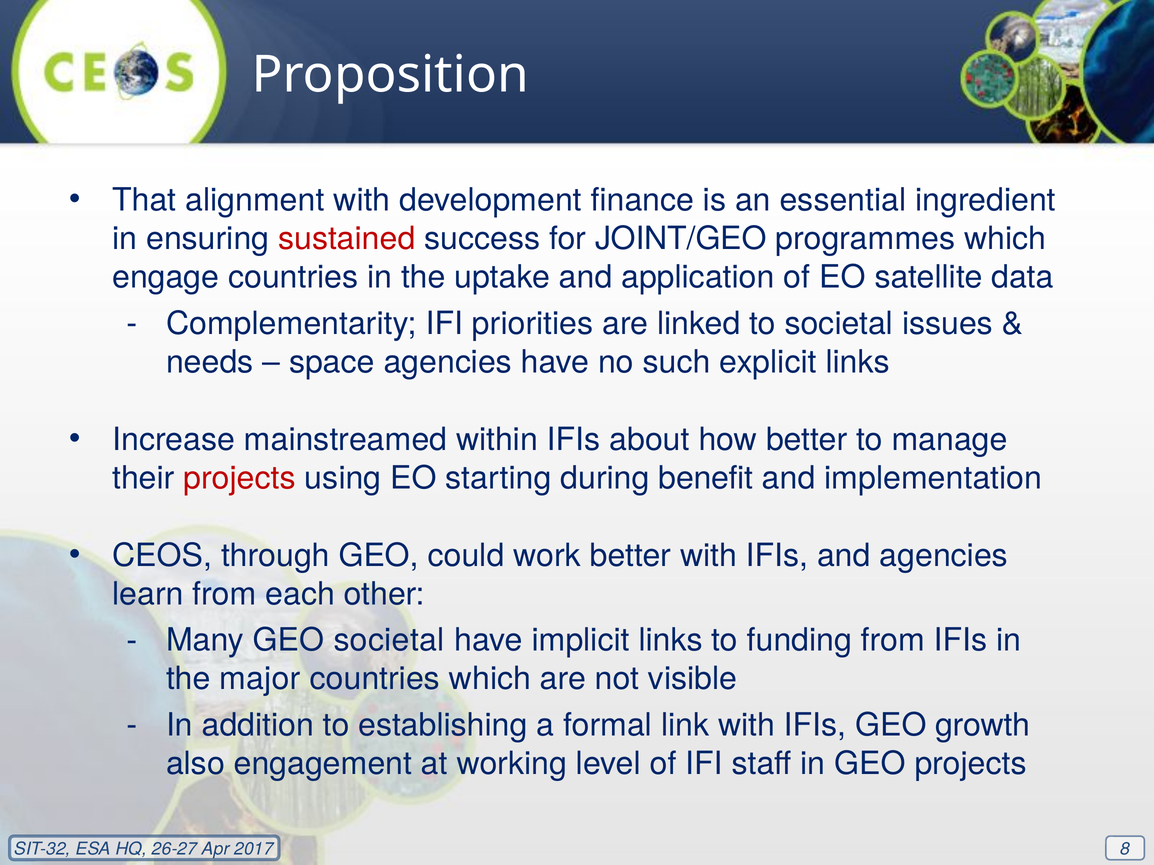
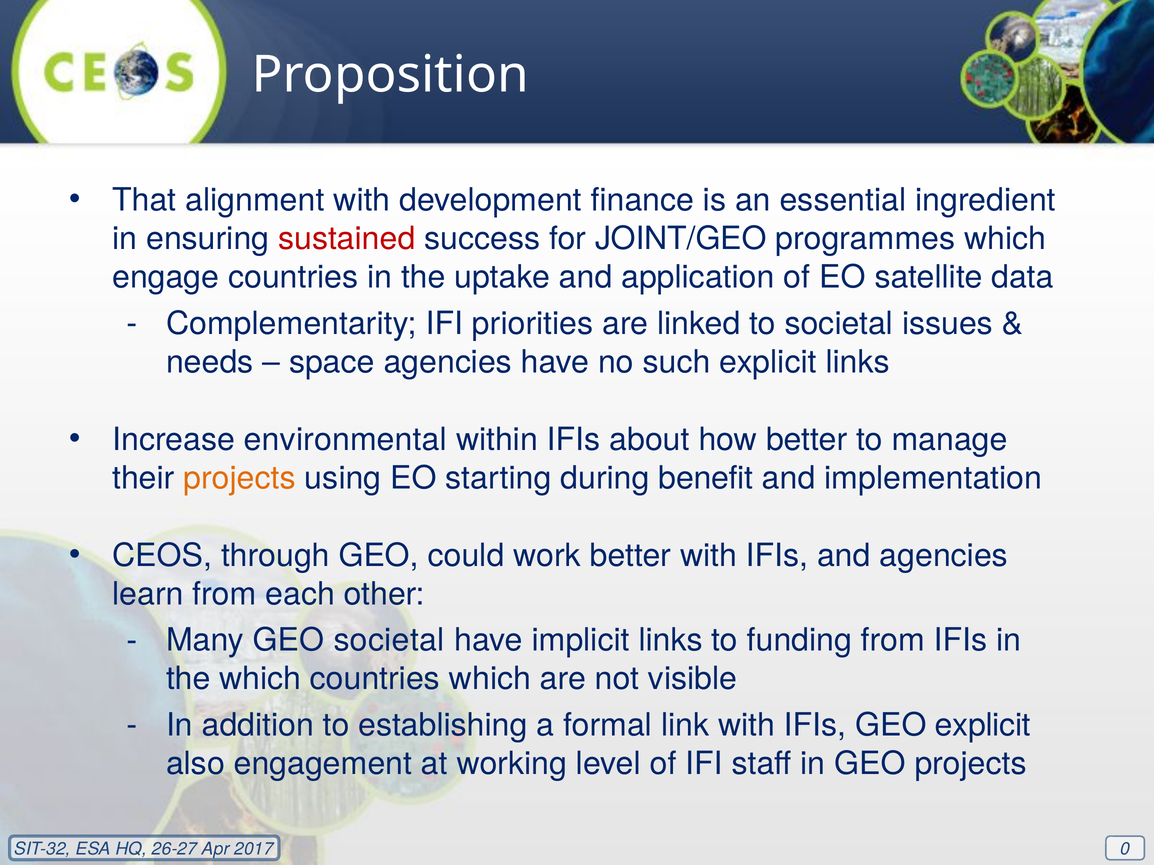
mainstreamed: mainstreamed -> environmental (345, 440)
projects colour: red -> orange (240, 478)
the major: major -> which (260, 679)
GEO growth: growth -> explicit (983, 726)
8: 8 -> 0 (1125, 850)
